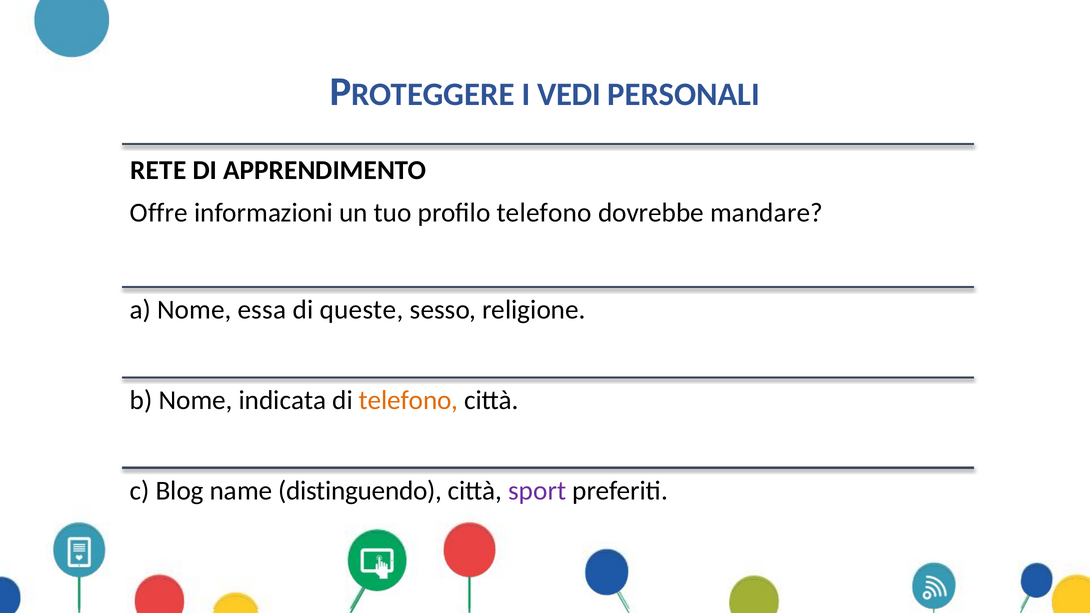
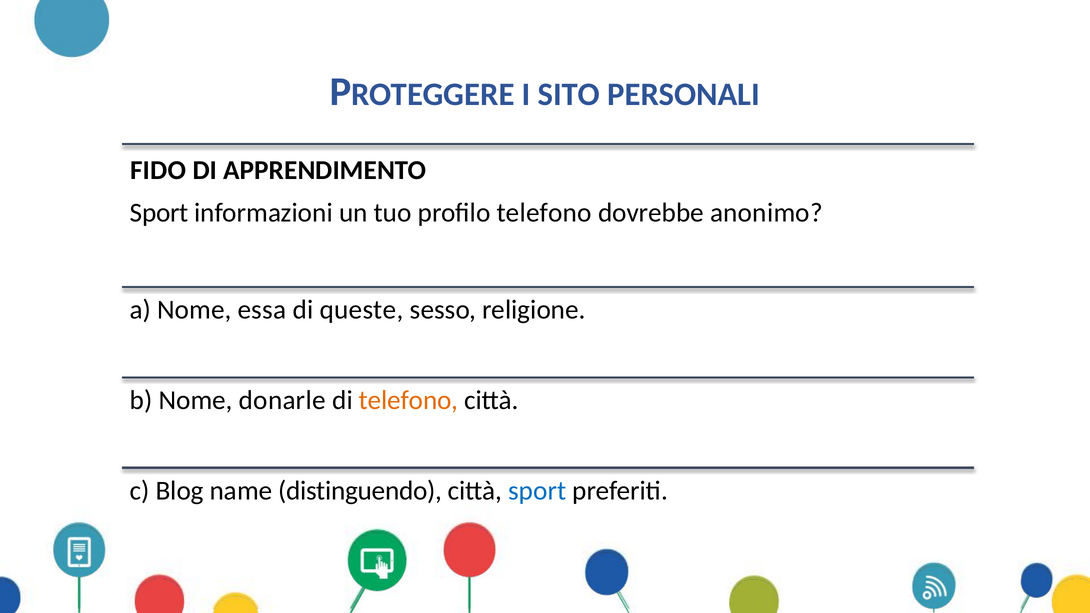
VEDI: VEDI -> SITO (569, 94)
RETE: RETE -> FIDO (158, 171)
Offre: Offre -> Sport (159, 213)
mandare: mandare -> anonimo (766, 213)
indicata: indicata -> donarle (282, 400)
sport colour: purple -> blue (537, 491)
